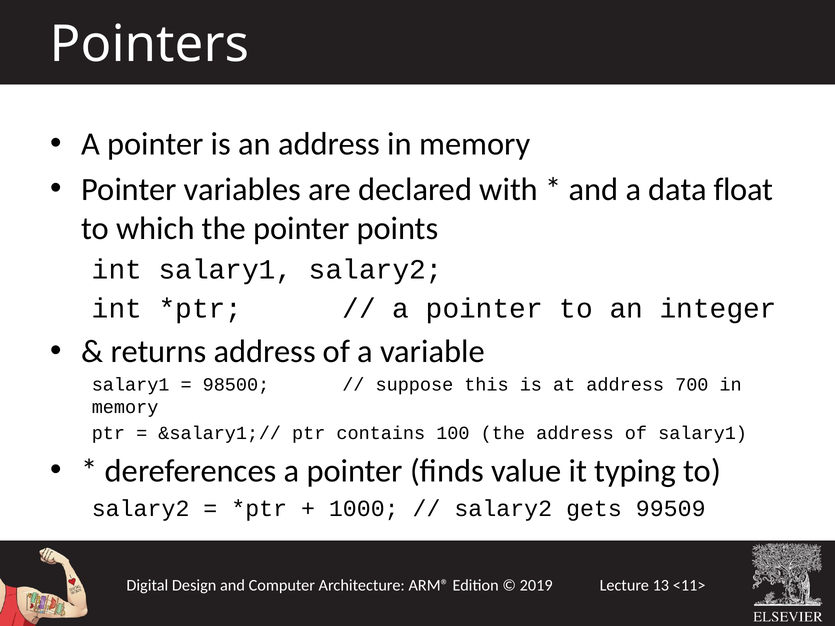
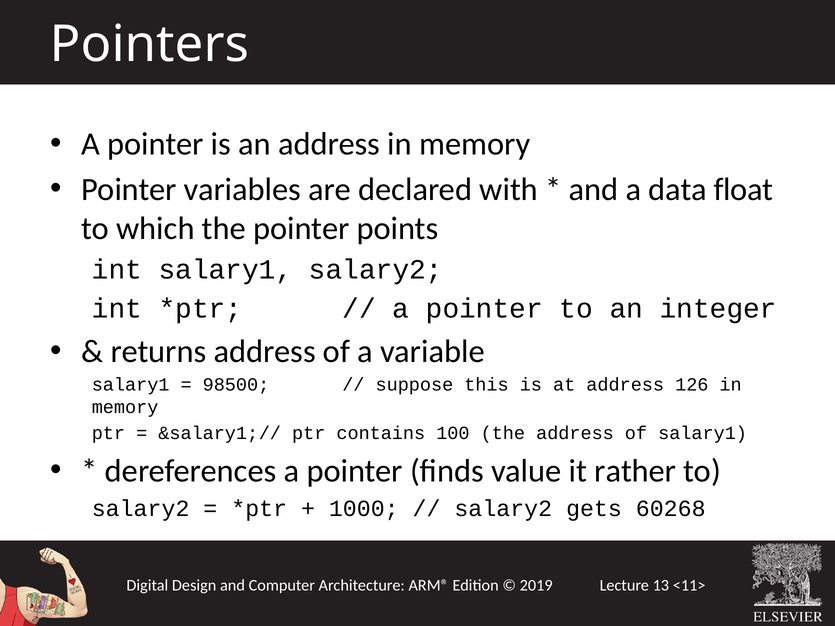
700: 700 -> 126 (692, 385)
typing: typing -> rather (635, 471)
99509: 99509 -> 60268 (671, 509)
